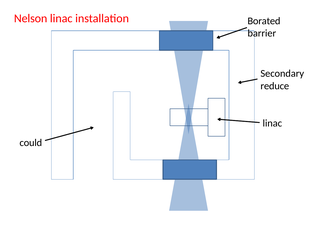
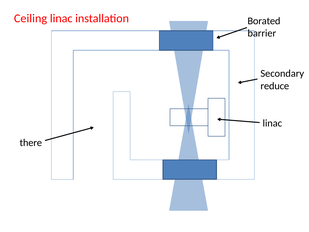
Nelson: Nelson -> Ceiling (31, 18)
could: could -> there (31, 143)
